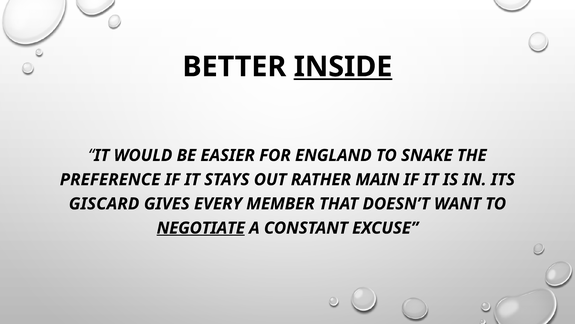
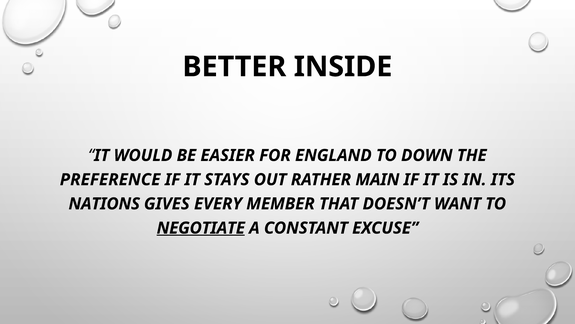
INSIDE underline: present -> none (343, 67)
SNAKE: SNAKE -> DOWN (427, 155)
GISCARD: GISCARD -> NATIONS (104, 204)
